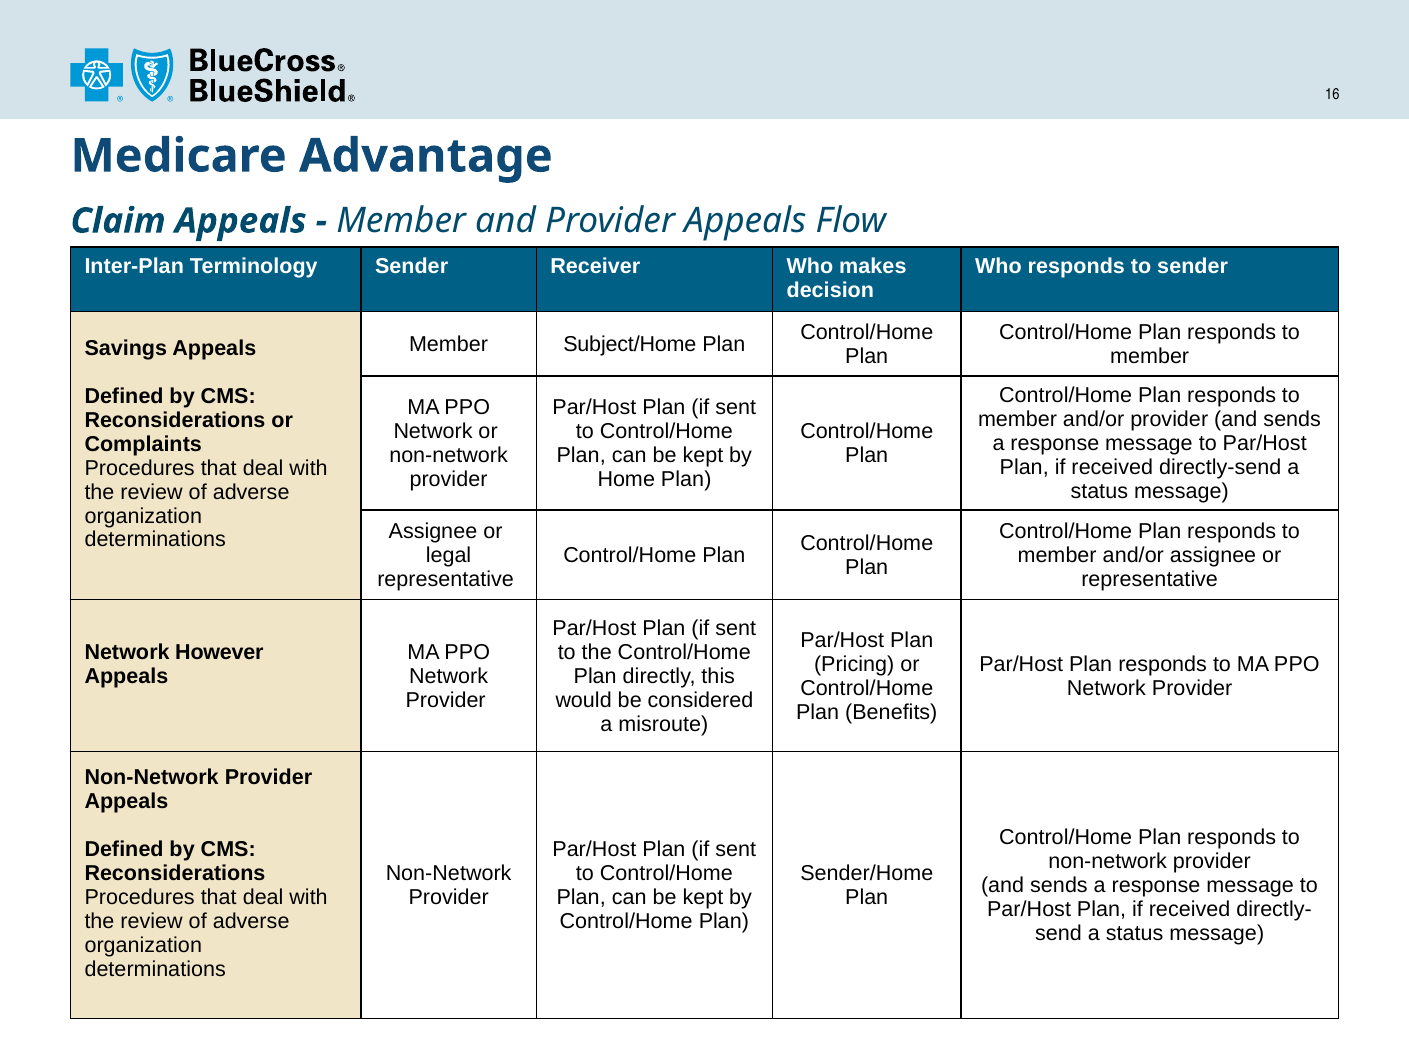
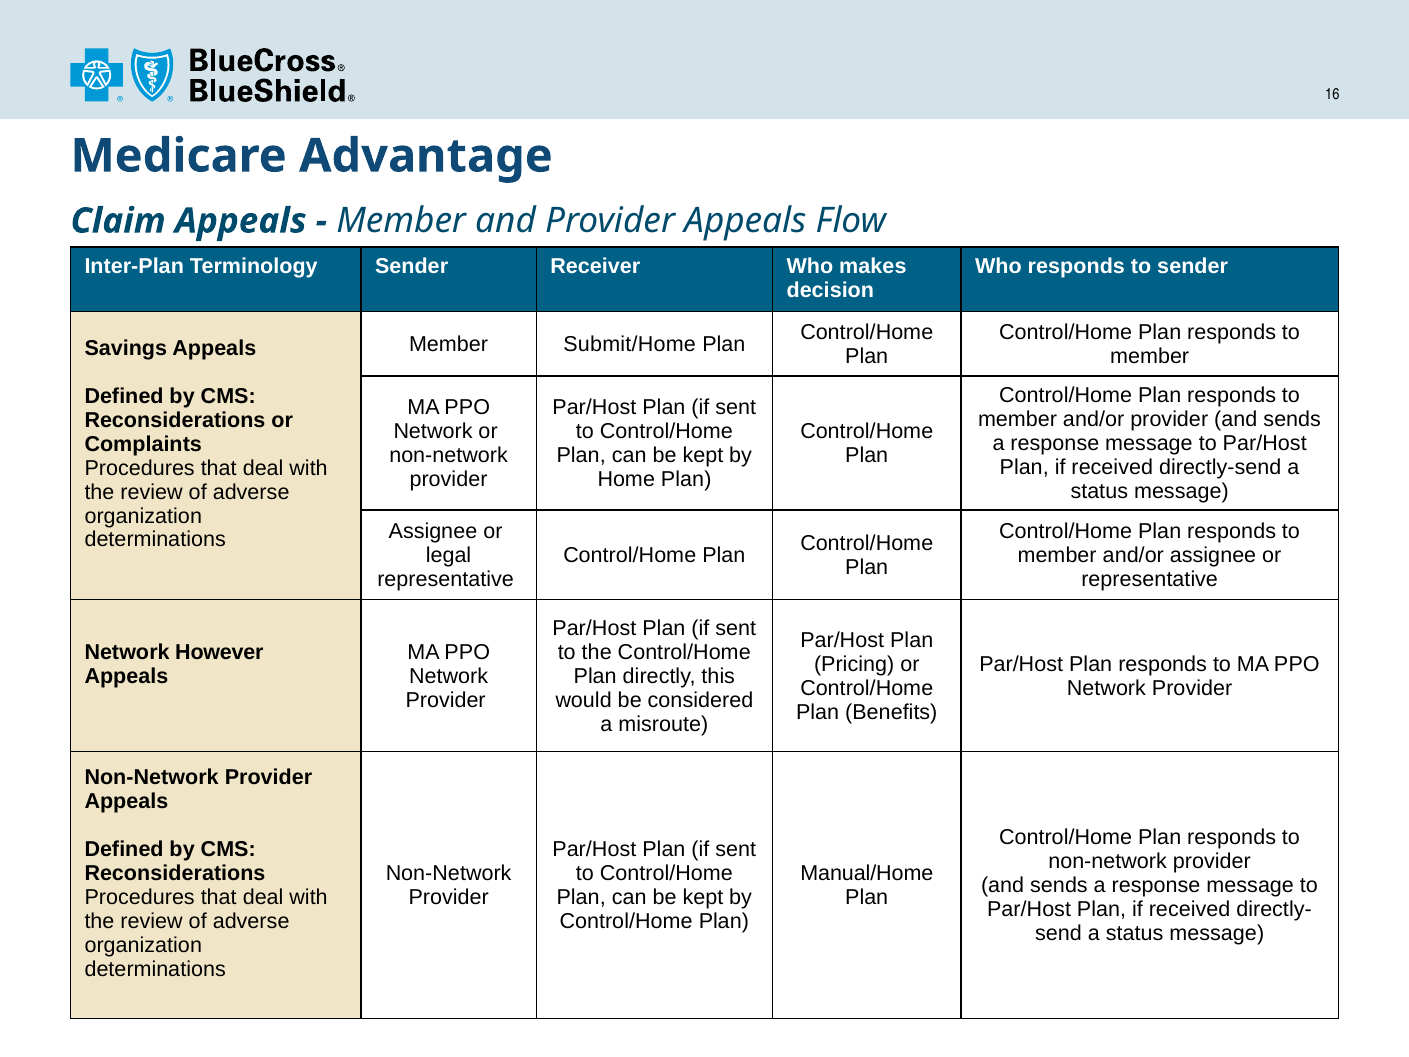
Subject/Home: Subject/Home -> Submit/Home (630, 344)
Sender/Home: Sender/Home -> Manual/Home (867, 873)
